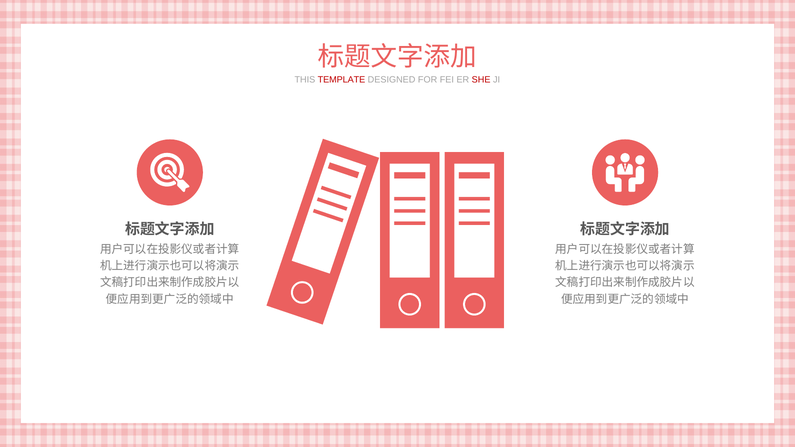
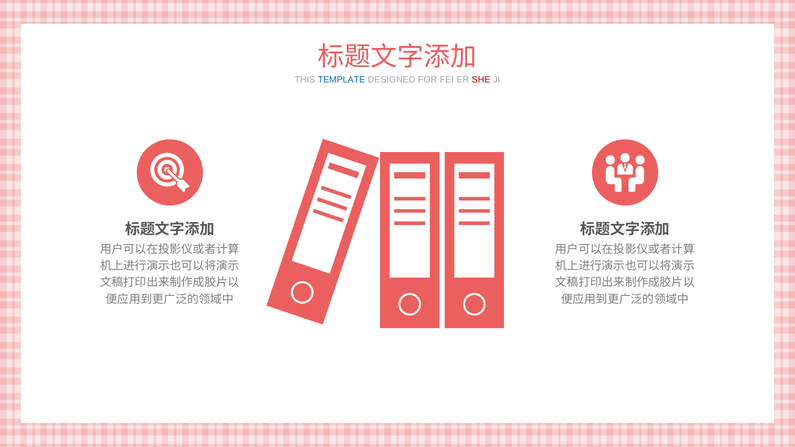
TEMPLATE colour: red -> blue (341, 80)
